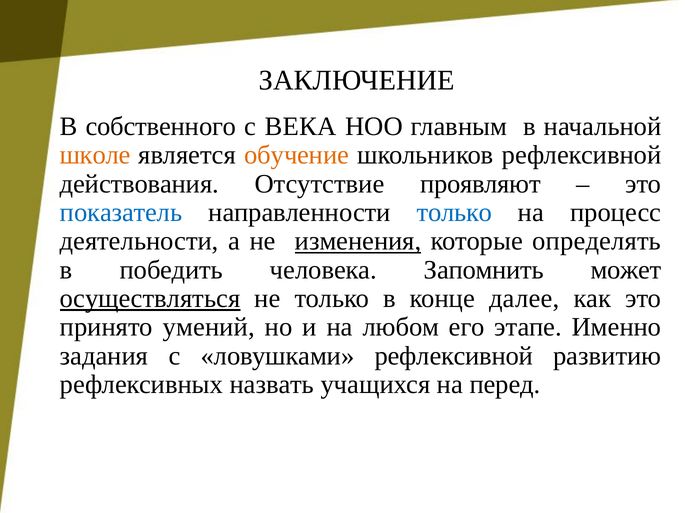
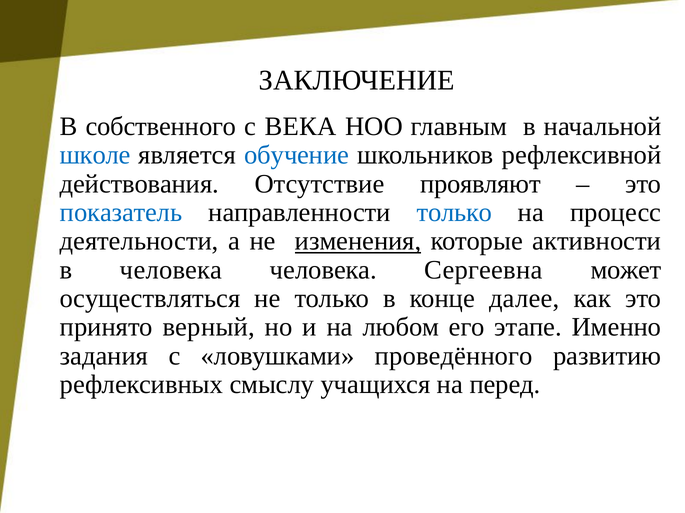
школе colour: orange -> blue (95, 155)
обучение colour: orange -> blue (297, 155)
определять: определять -> активности (597, 242)
в победить: победить -> человека (171, 270)
Запомнить: Запомнить -> Сергеевна (484, 270)
осуществляться underline: present -> none (150, 299)
умений: умений -> верный (209, 328)
ловушками рефлексивной: рефлексивной -> проведённого (454, 356)
назвать: назвать -> смыслу (272, 385)
